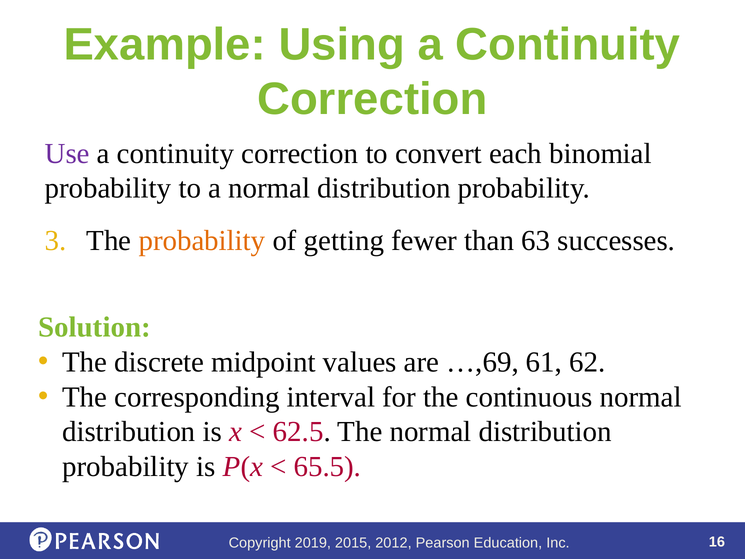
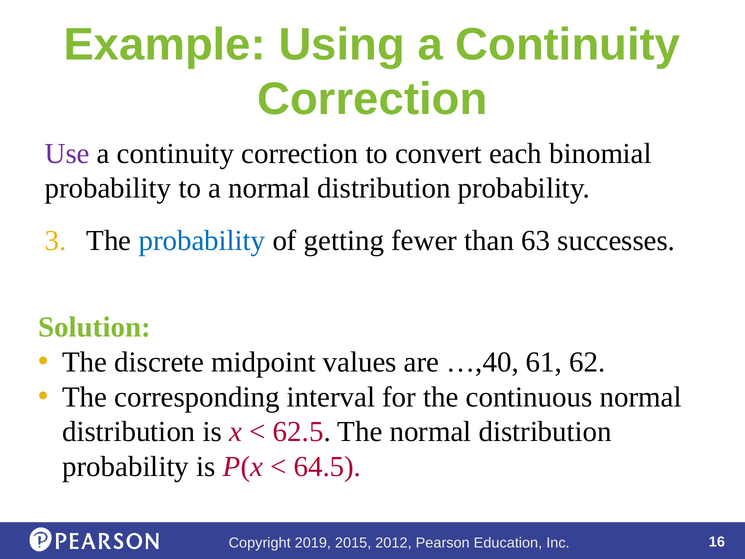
probability colour: orange -> blue (202, 240)
…,69: …,69 -> …,40 (483, 362)
65.5: 65.5 -> 64.5 (327, 466)
